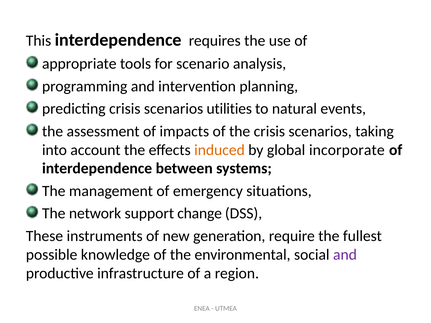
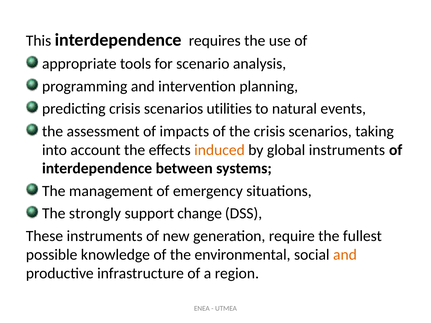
global incorporate: incorporate -> instruments (347, 150)
network: network -> strongly (95, 214)
and colour: purple -> orange (345, 255)
